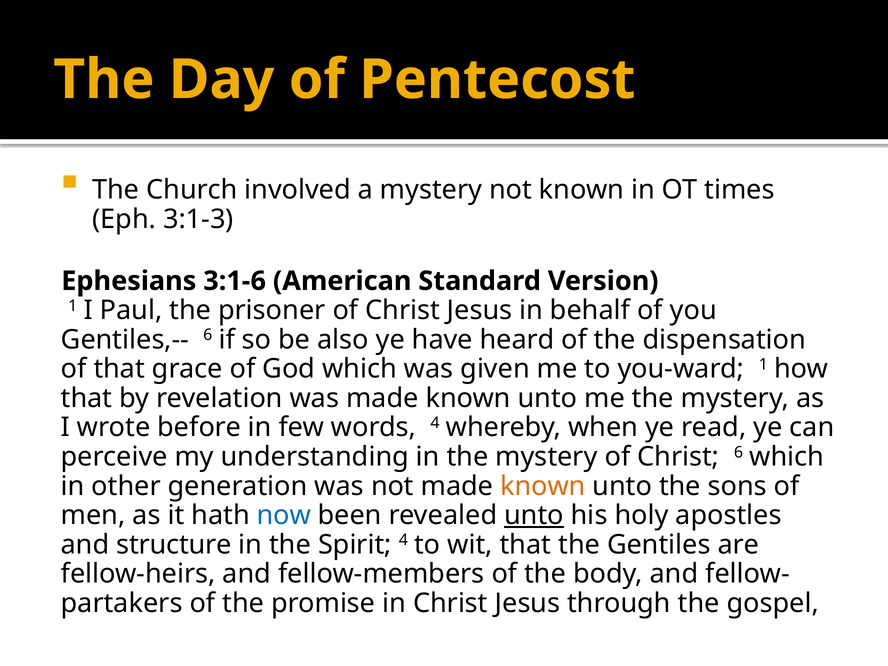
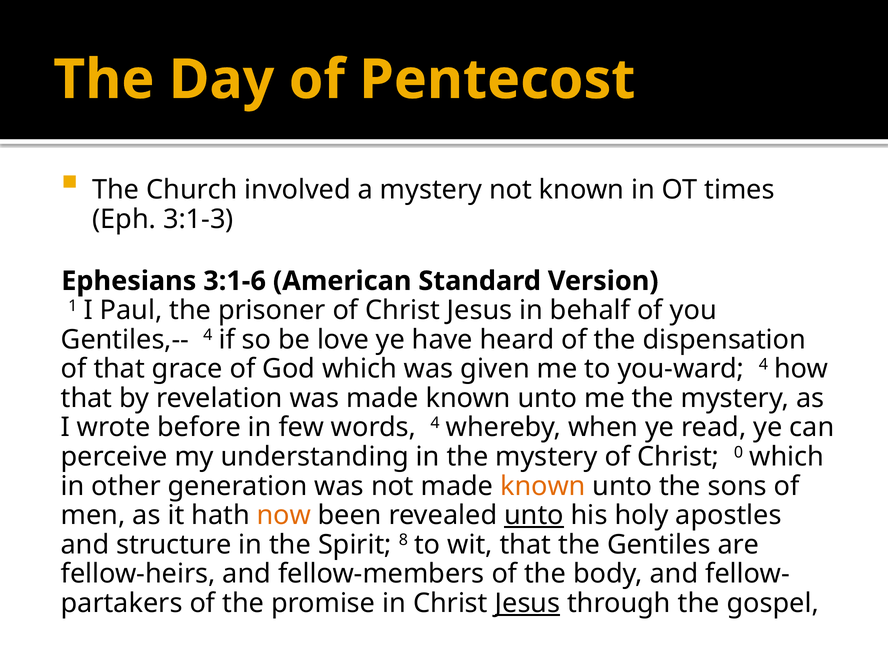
Gentiles,-- 6: 6 -> 4 (208, 335)
also: also -> love (343, 340)
you-ward 1: 1 -> 4 (763, 364)
Christ 6: 6 -> 0 (739, 452)
now colour: blue -> orange (284, 515)
Spirit 4: 4 -> 8 (403, 540)
Jesus underline: none -> present (528, 603)
